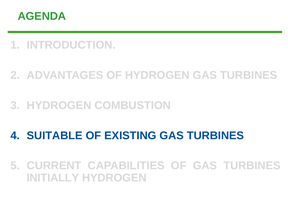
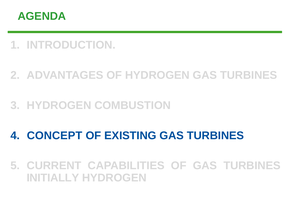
SUITABLE: SUITABLE -> CONCEPT (55, 136)
